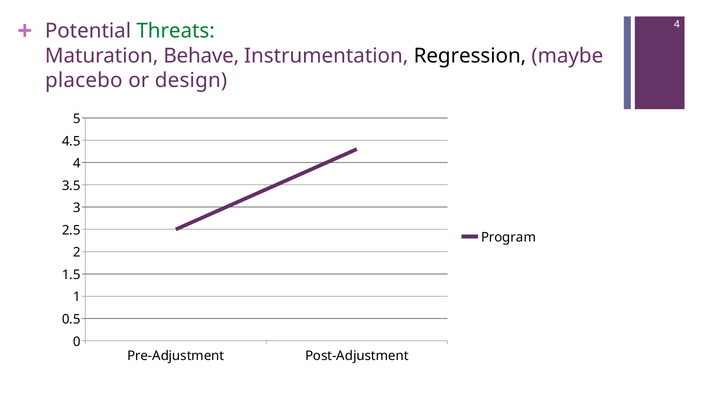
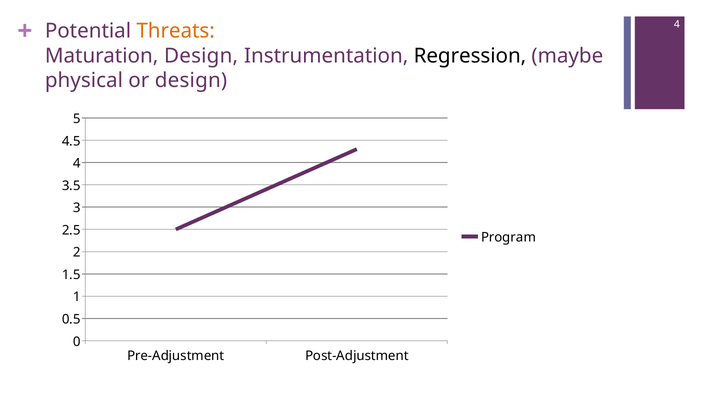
Threats colour: green -> orange (176, 31)
Maturation Behave: Behave -> Design (201, 56)
placebo: placebo -> physical (84, 81)
